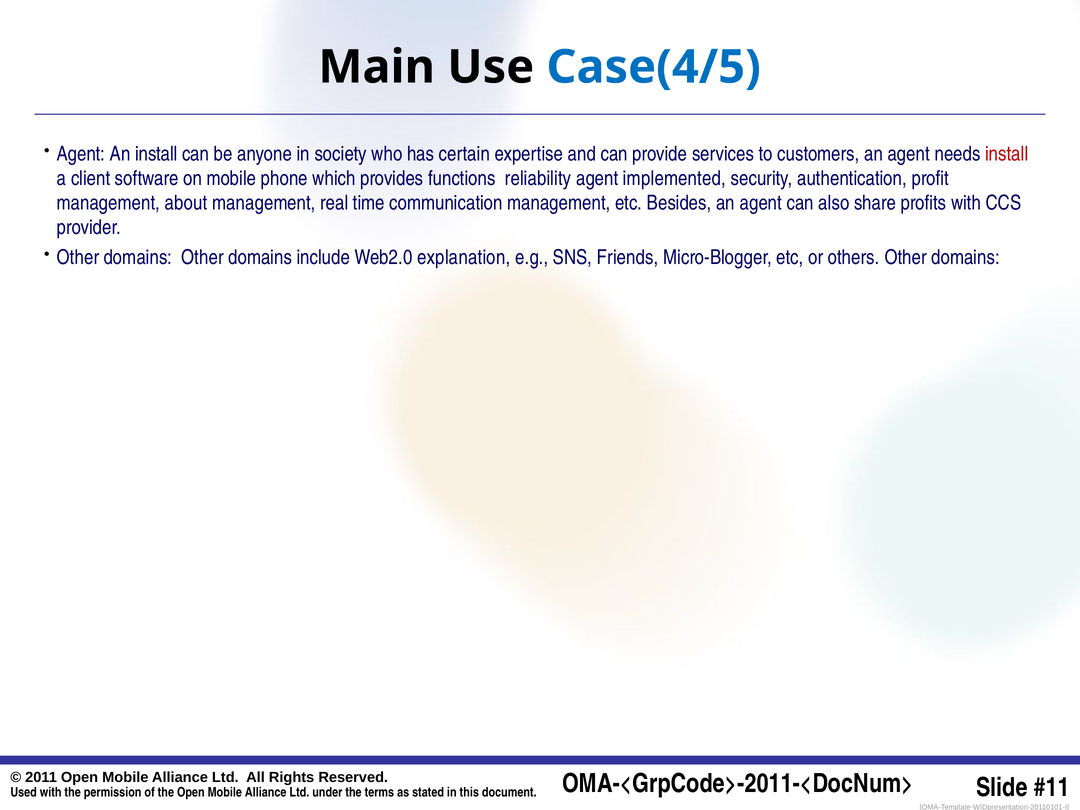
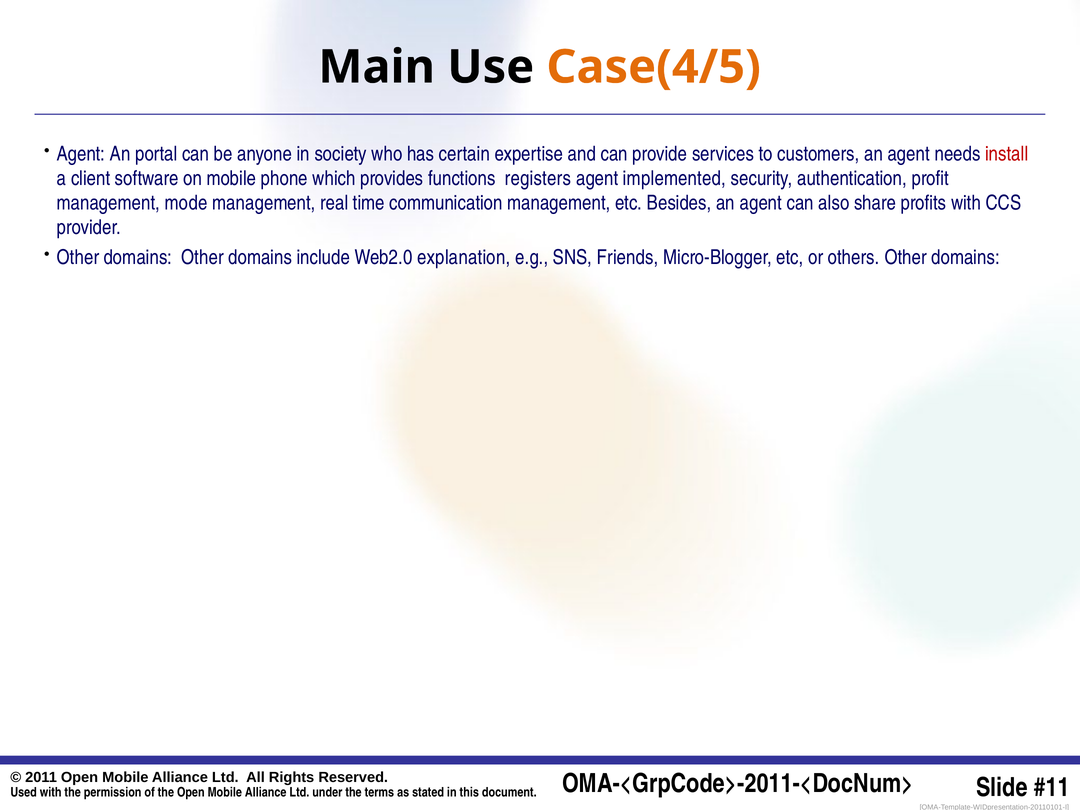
Case(4/5 colour: blue -> orange (654, 67)
An install: install -> portal (156, 154)
reliability: reliability -> registers (538, 178)
about: about -> mode (186, 203)
